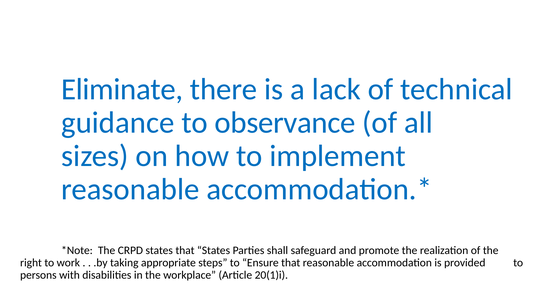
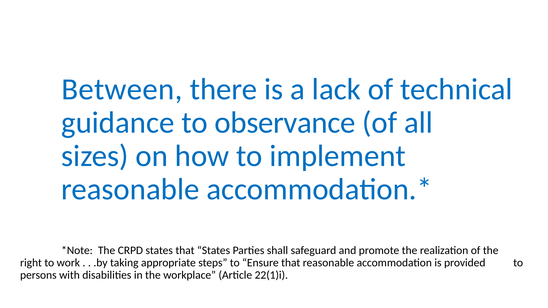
Eliminate: Eliminate -> Between (122, 90)
20(1)i: 20(1)i -> 22(1)i (271, 275)
